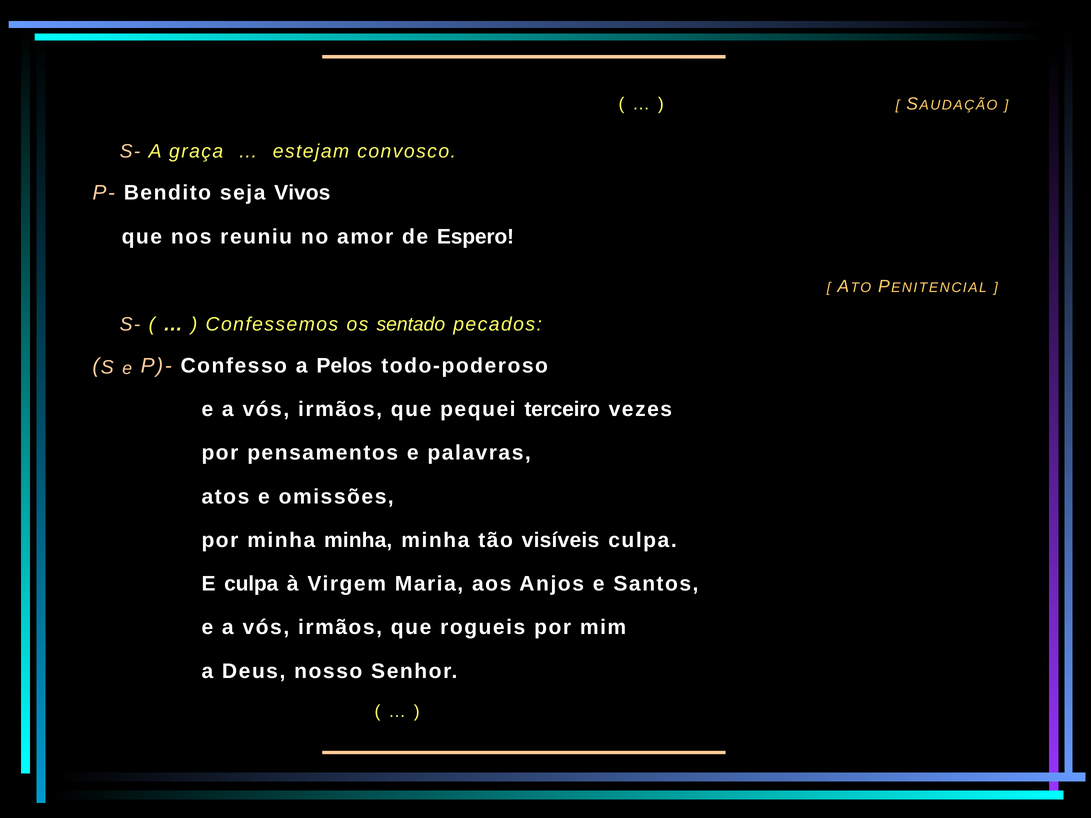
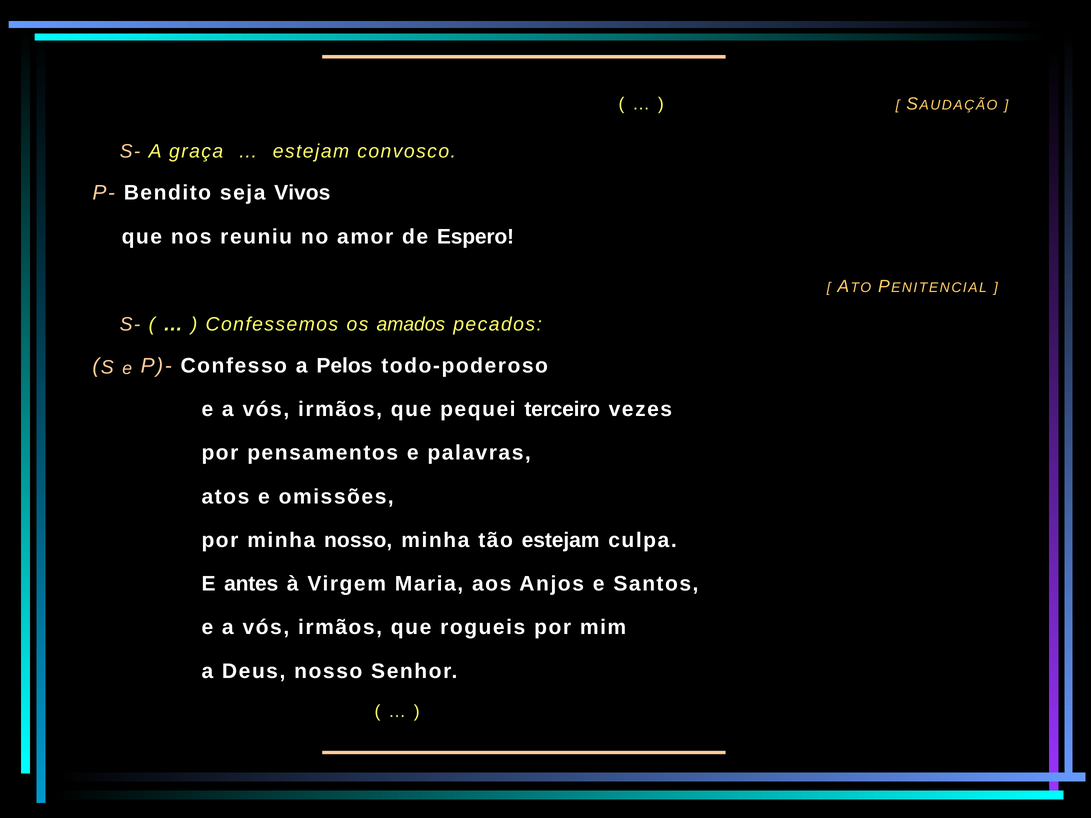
sentado: sentado -> amados (411, 324)
por minha minha: minha -> nosso (358, 540)
tão visíveis: visíveis -> estejam (561, 540)
E culpa: culpa -> antes (251, 584)
